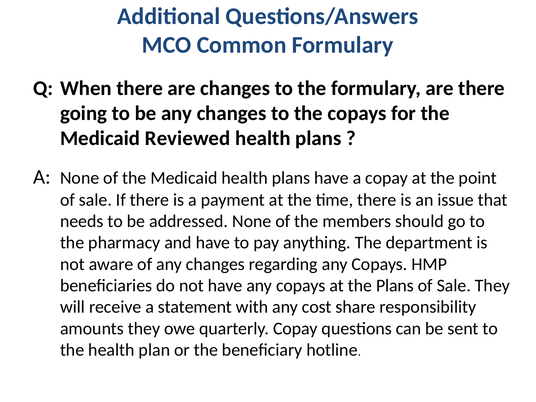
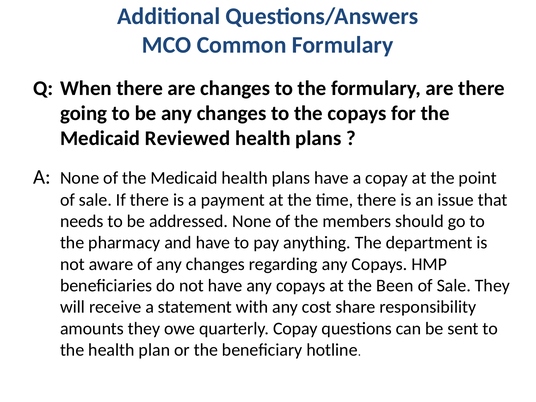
the Plans: Plans -> Been (395, 286)
